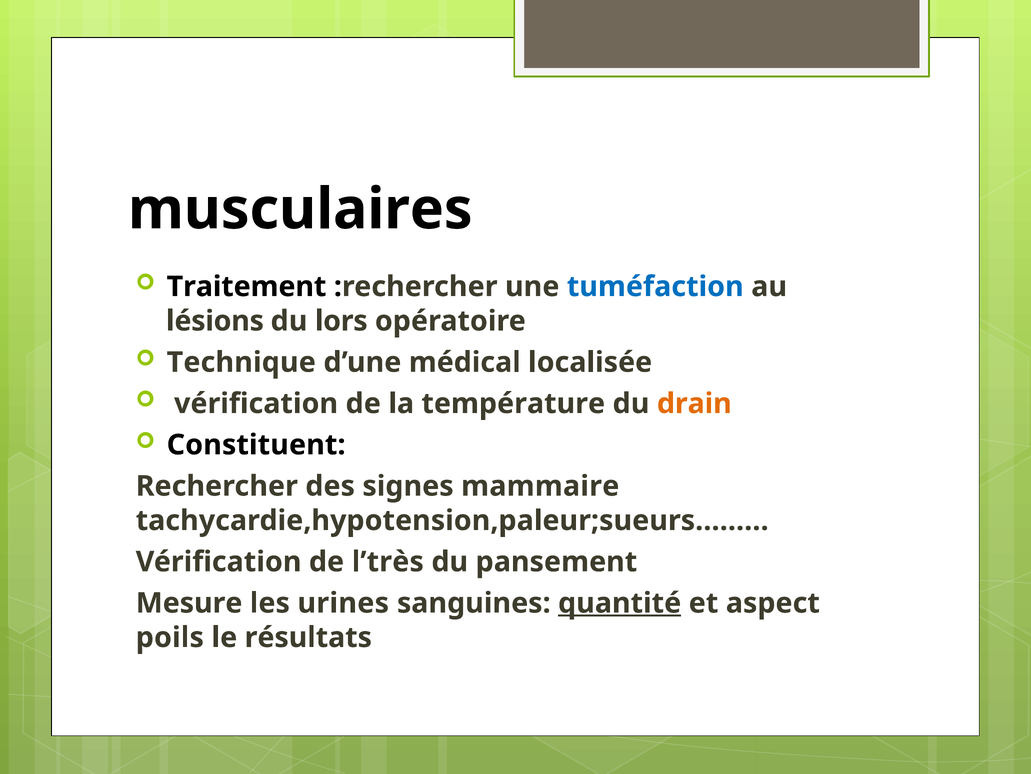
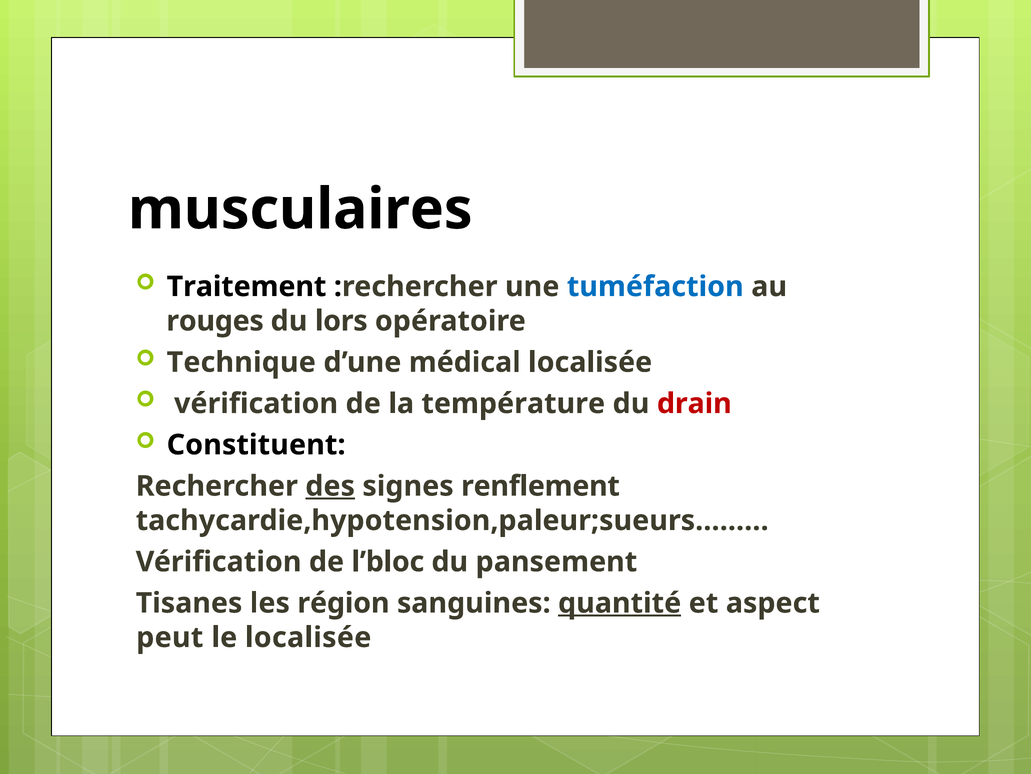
lésions: lésions -> rouges (215, 321)
drain colour: orange -> red (694, 403)
des underline: none -> present (330, 486)
mammaire: mammaire -> renflement (540, 486)
l’très: l’très -> l’bloc (388, 561)
Mesure: Mesure -> Tisanes (189, 603)
urines: urines -> région (343, 603)
poils: poils -> peut (170, 637)
le résultats: résultats -> localisée (308, 637)
